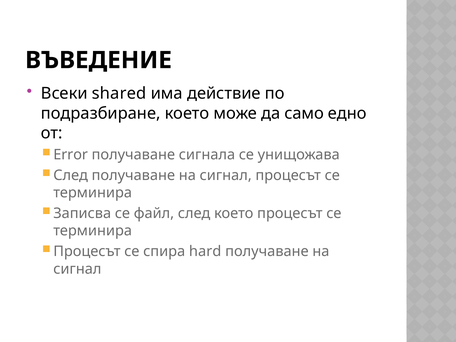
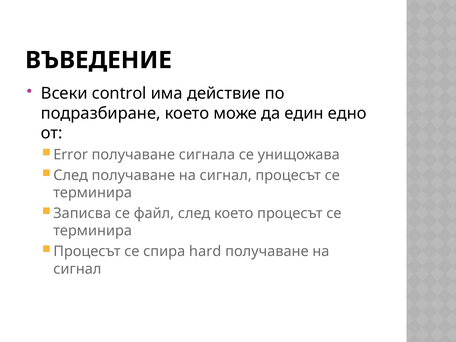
shared: shared -> control (119, 94)
само: само -> един (304, 113)
